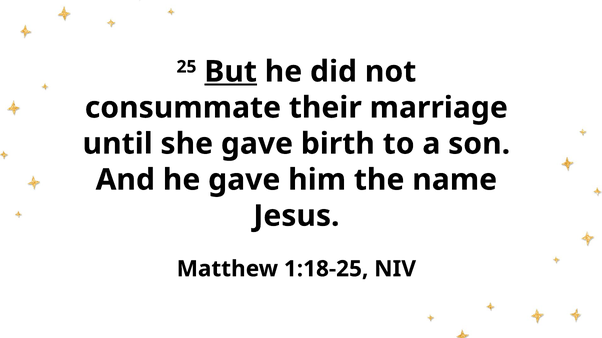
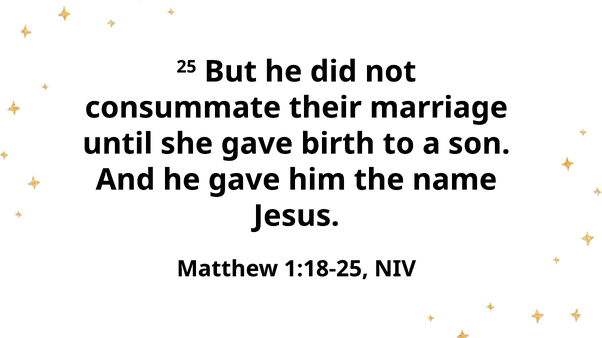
But underline: present -> none (231, 72)
